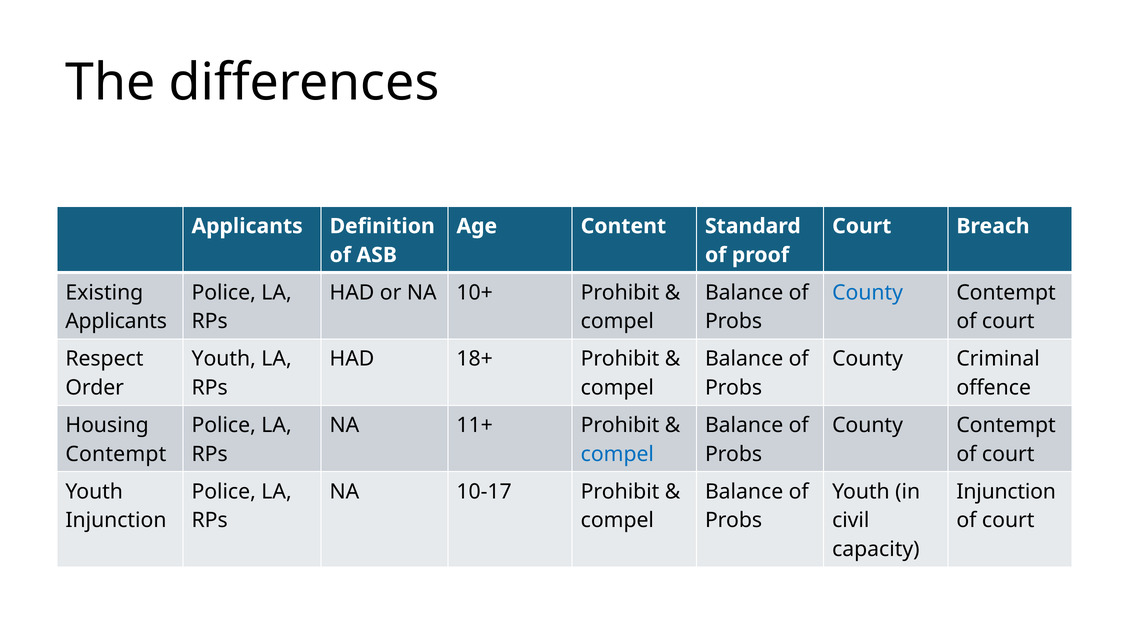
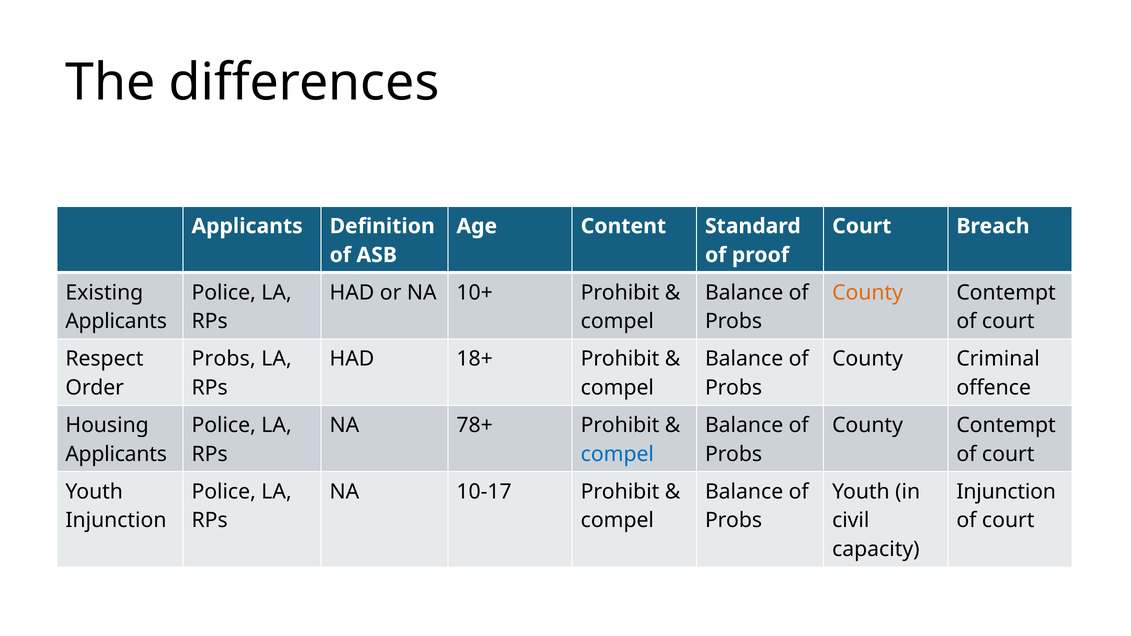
County colour: blue -> orange (868, 293)
Youth: Youth -> Probs (224, 359)
11+: 11+ -> 78+ (475, 425)
Contempt: Contempt -> Applicants (116, 454)
